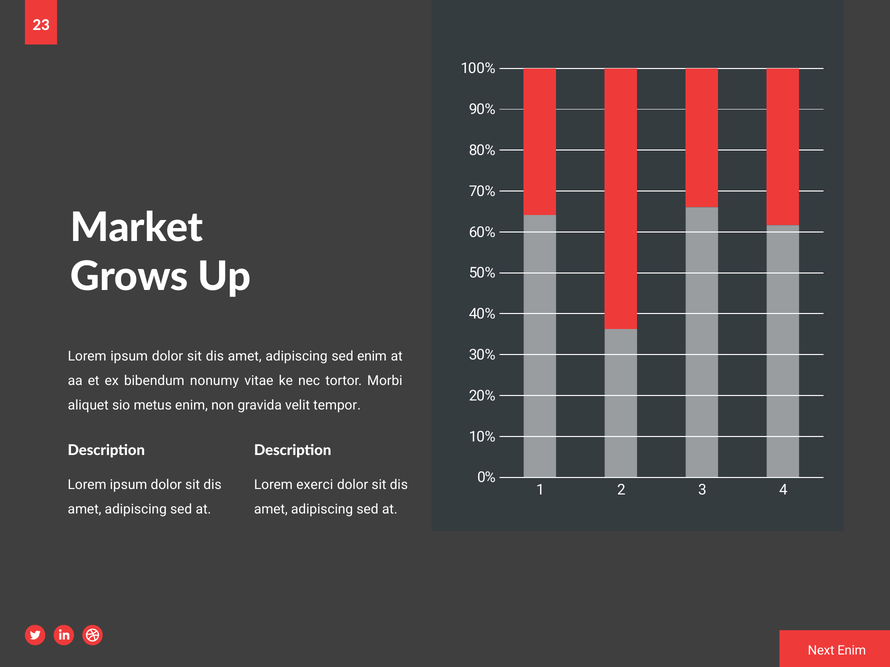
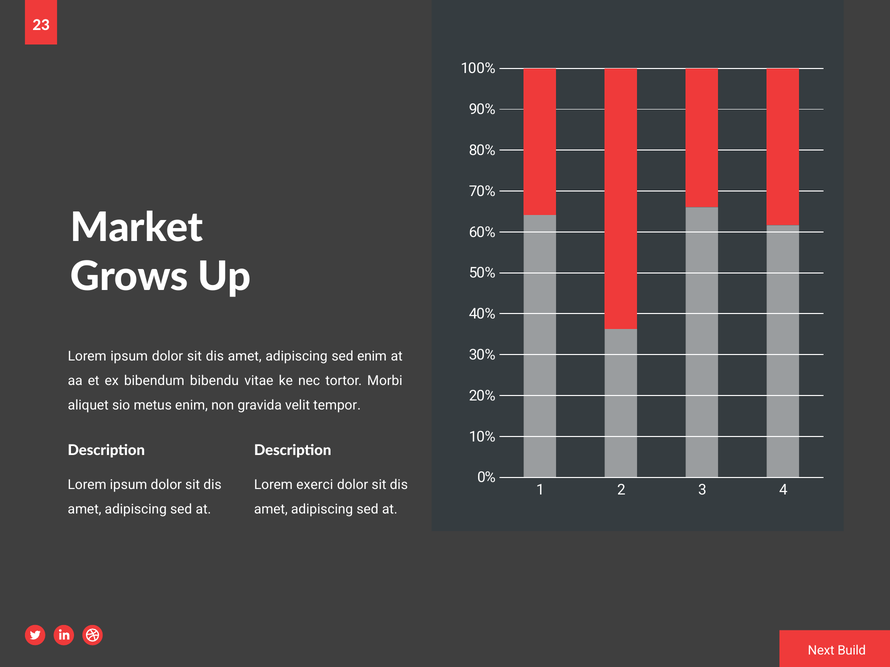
nonumy: nonumy -> bibendu (214, 381)
Next Enim: Enim -> Build (852, 651)
